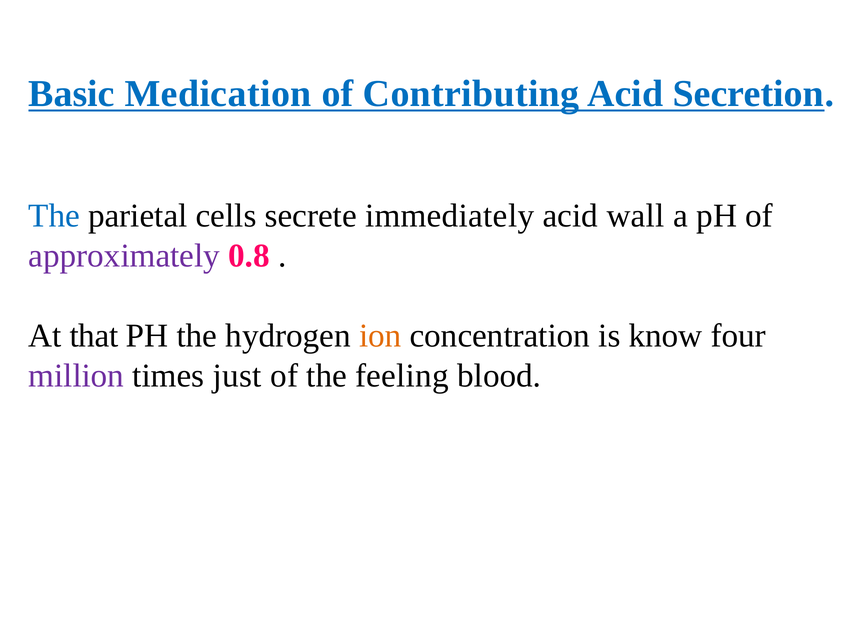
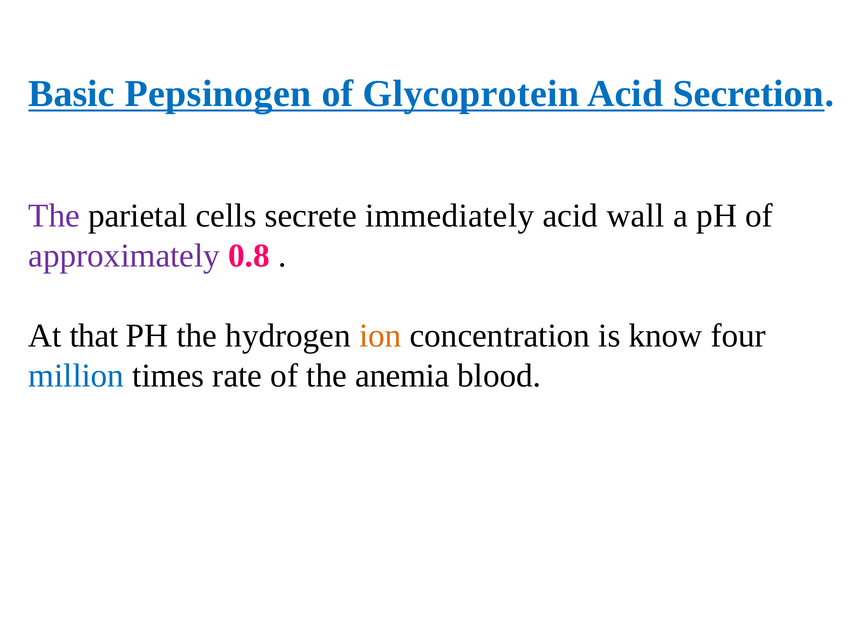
Medication: Medication -> Pepsinogen (218, 94)
Contributing: Contributing -> Glycoprotein (471, 94)
The colour: blue -> purple (54, 216)
million colour: purple -> blue (76, 376)
just: just -> rate (237, 376)
feeling: feeling -> anemia (402, 376)
